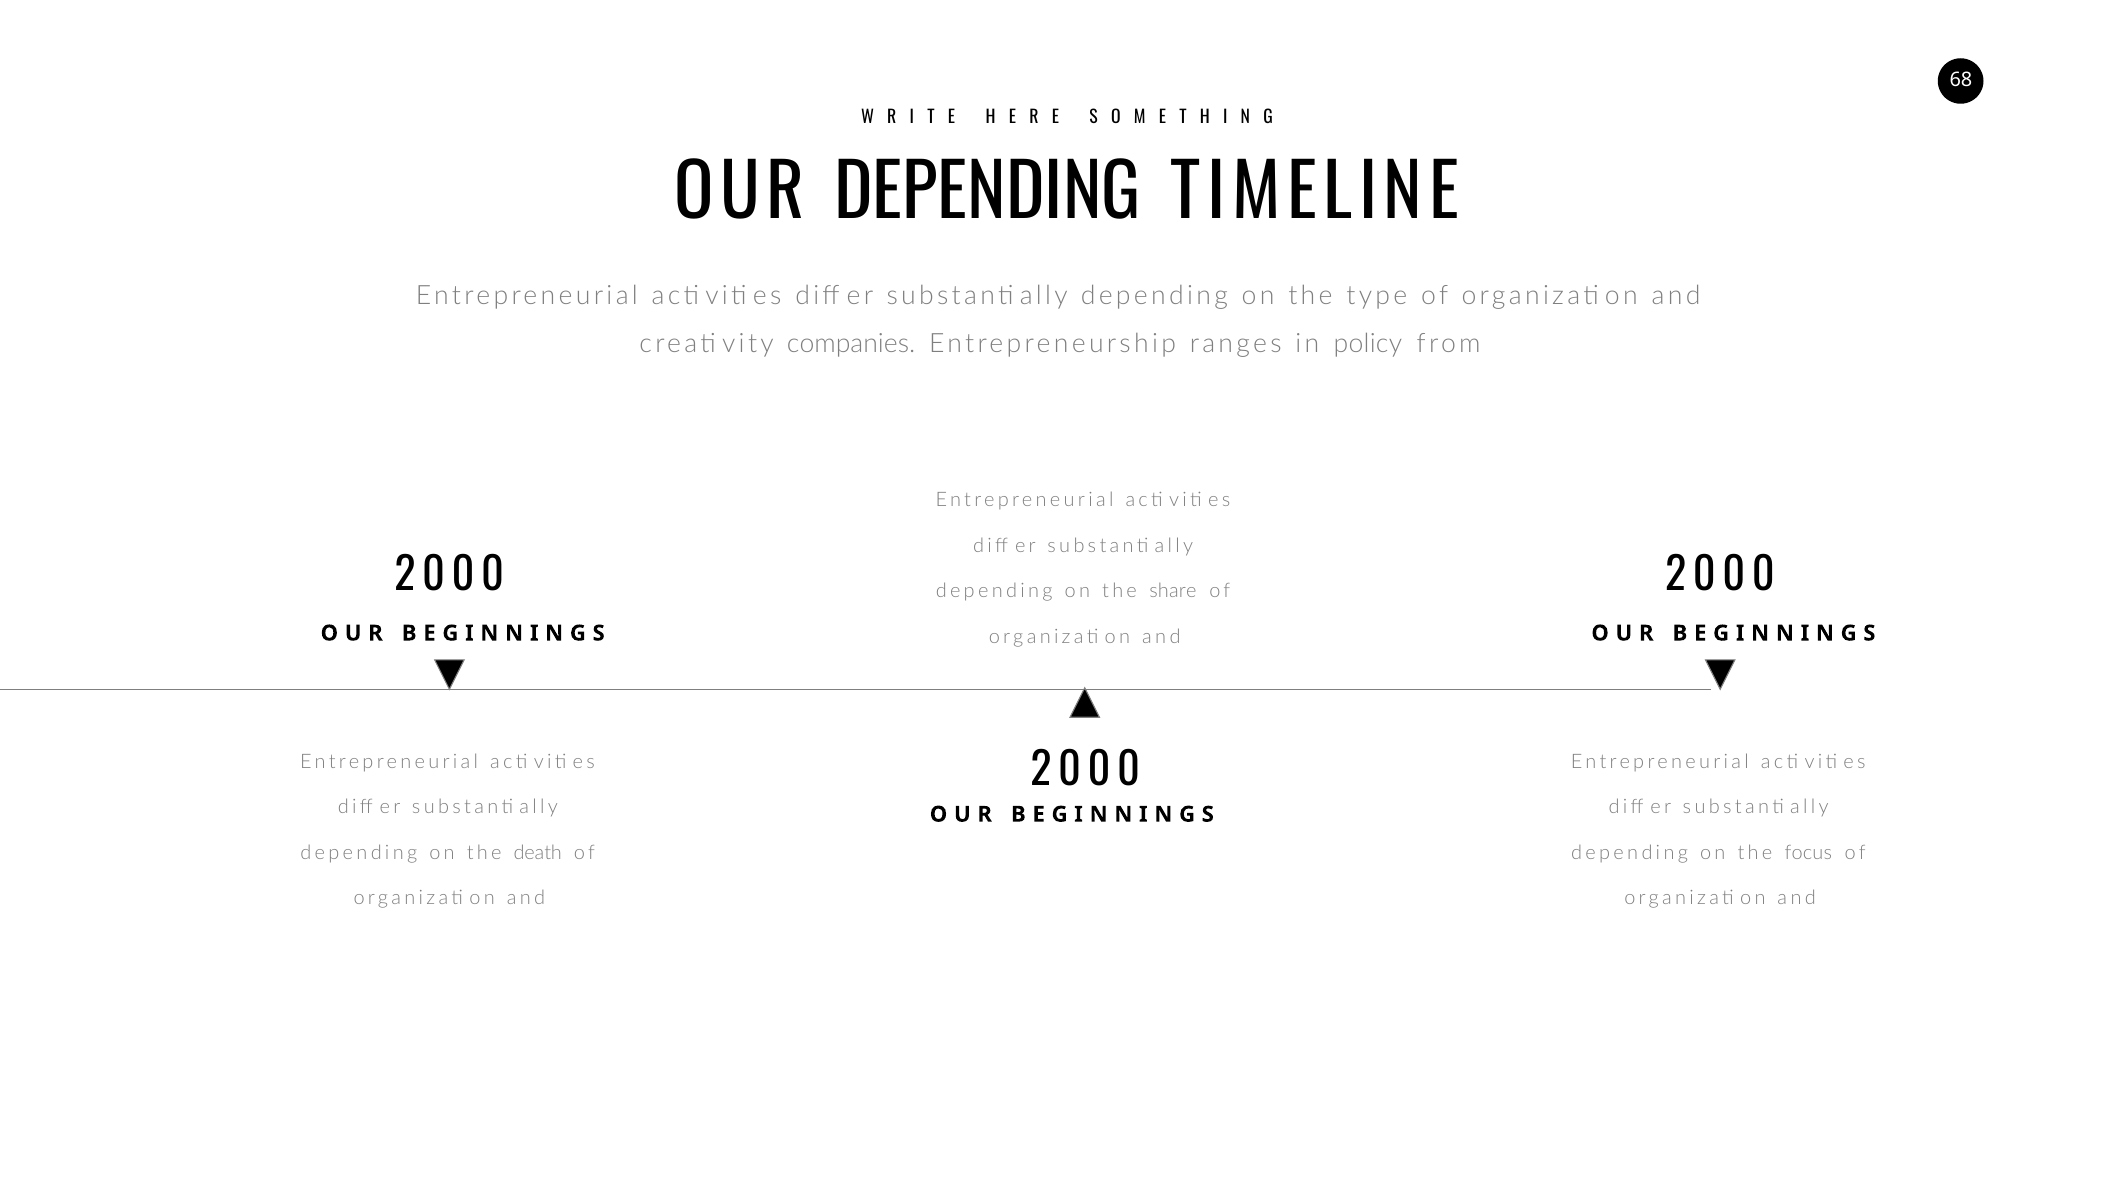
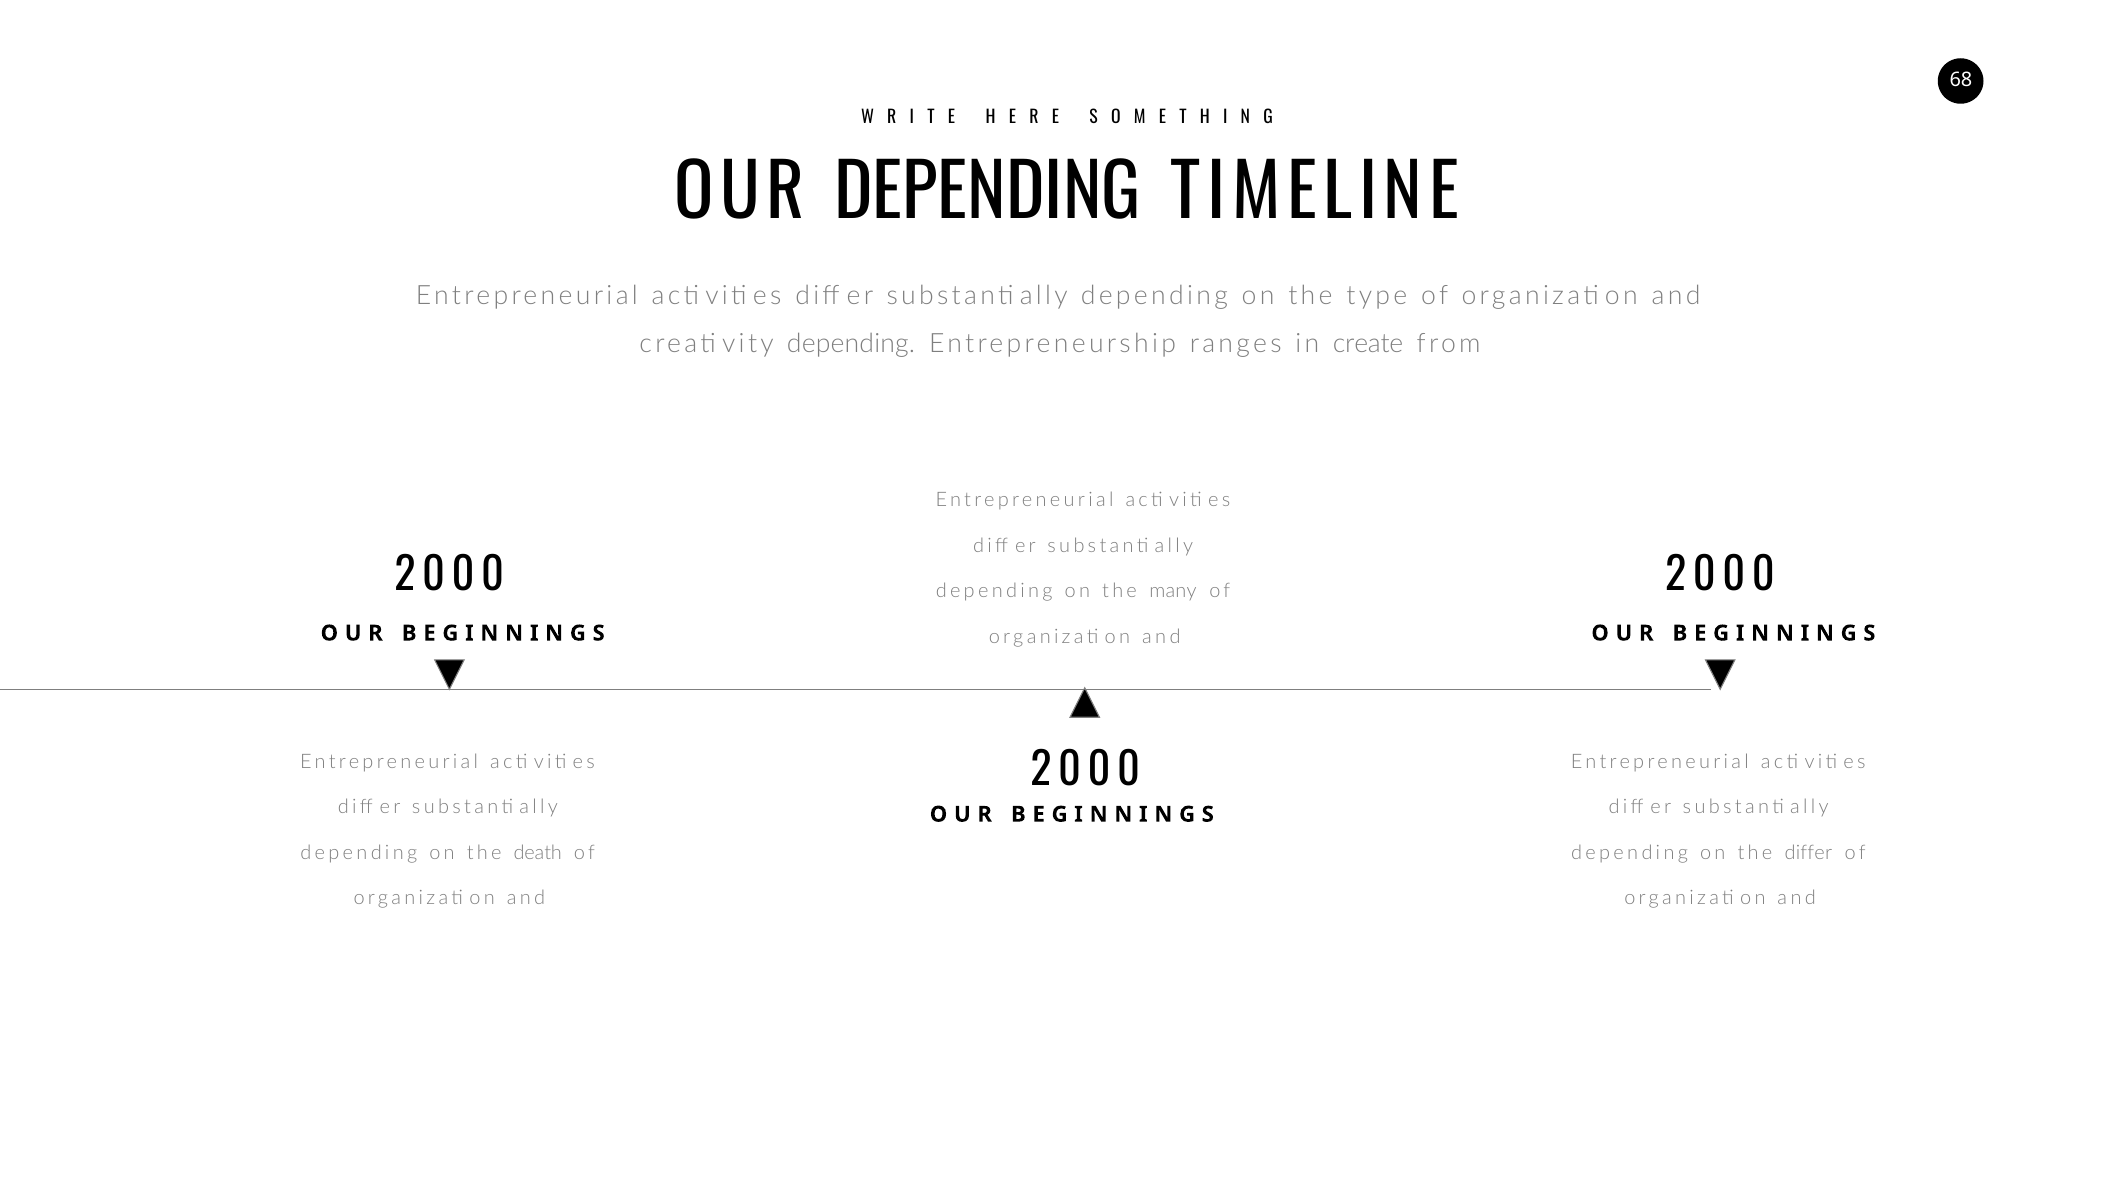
creativity companies: companies -> depending (851, 344)
policy: policy -> create (1368, 344)
share: share -> many (1173, 591)
focus: focus -> differ (1808, 853)
